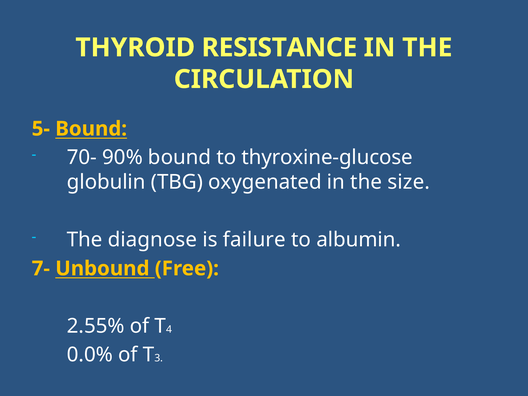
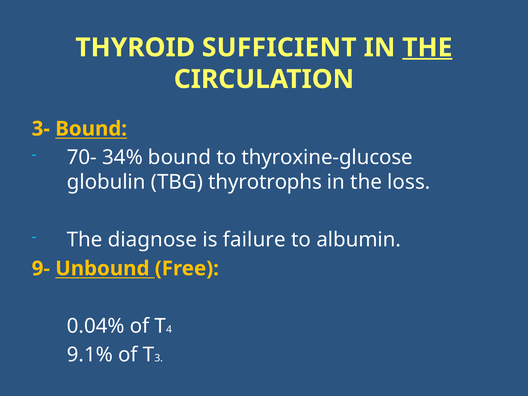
RESISTANCE: RESISTANCE -> SUFFICIENT (279, 48)
THE underline: none -> present (427, 48)
5-: 5- -> 3- (41, 129)
90%: 90% -> 34% (122, 158)
oxygenated: oxygenated -> thyrotrophs (265, 182)
size: size -> loss (409, 182)
7-: 7- -> 9- (41, 269)
2.55%: 2.55% -> 0.04% (96, 326)
0.0%: 0.0% -> 9.1% (90, 355)
